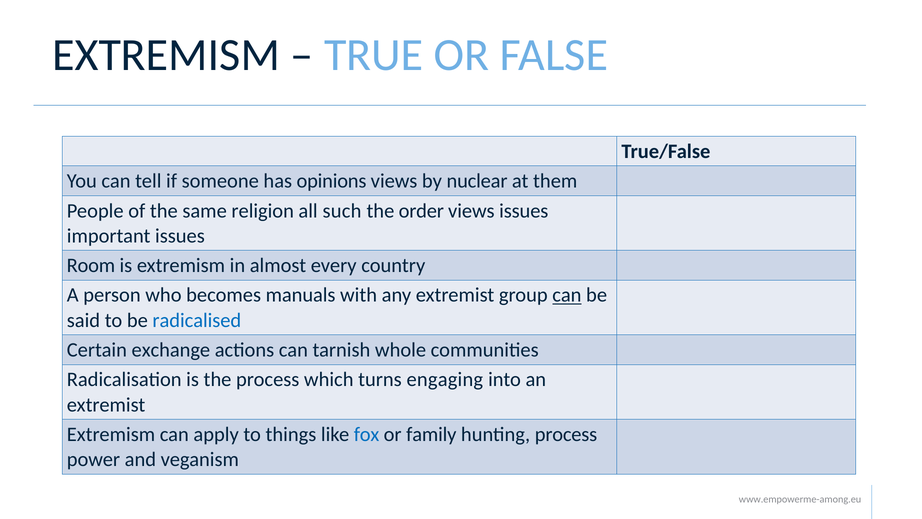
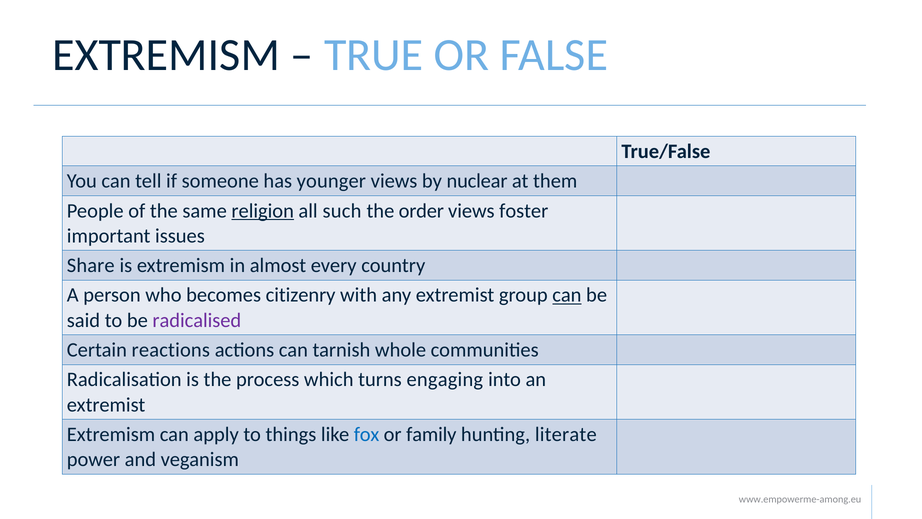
opinions: opinions -> younger (331, 181)
religion underline: none -> present (263, 211)
views issues: issues -> foster (524, 211)
Room: Room -> Share (91, 265)
manuals: manuals -> citizenry (301, 295)
radicalised colour: blue -> purple (197, 320)
exchange: exchange -> reactions (171, 350)
hunting process: process -> literate (566, 434)
